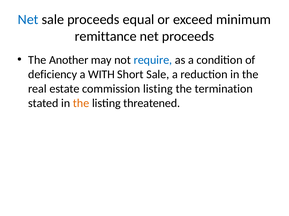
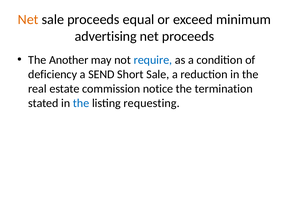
Net colour: blue -> orange (28, 20)
remittance: remittance -> advertising (106, 36)
WITH: WITH -> SEND (101, 75)
commission listing: listing -> notice (158, 89)
the colour: orange -> blue (81, 103)
threatened: threatened -> requesting (152, 103)
